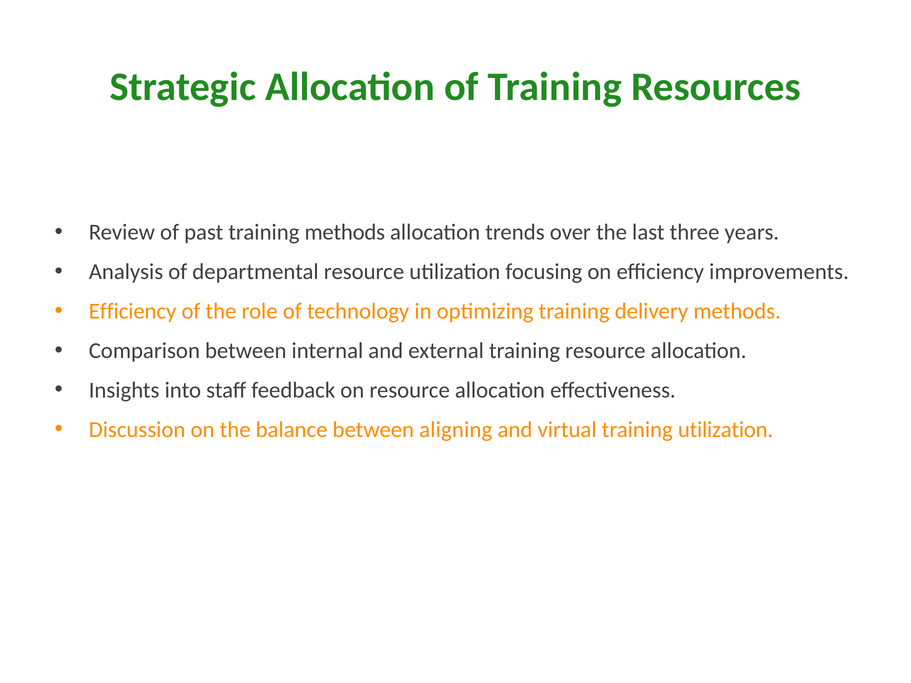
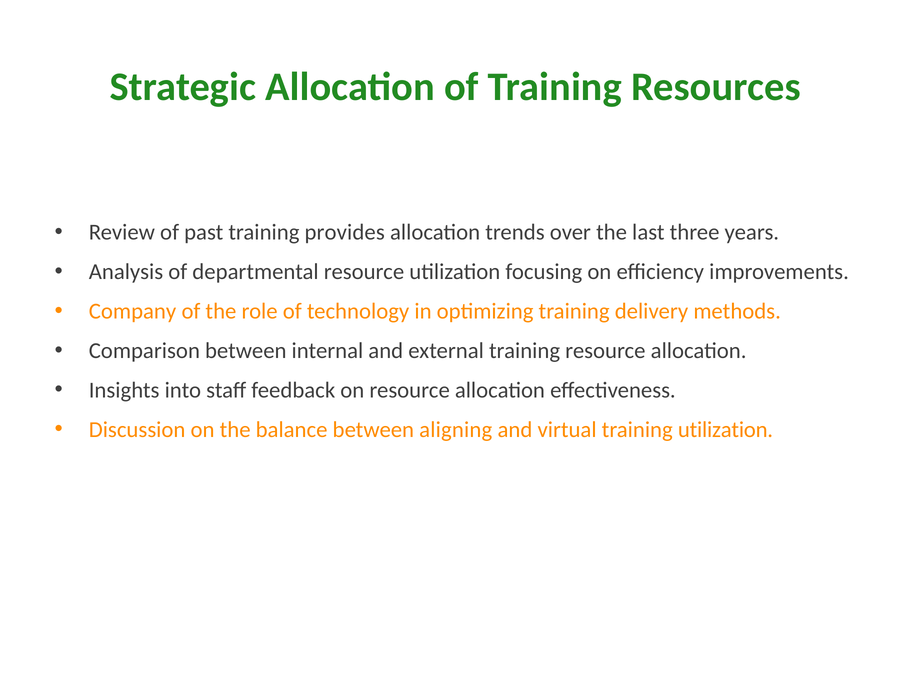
training methods: methods -> provides (345, 232)
Efficiency: Efficiency -> Company (133, 311)
